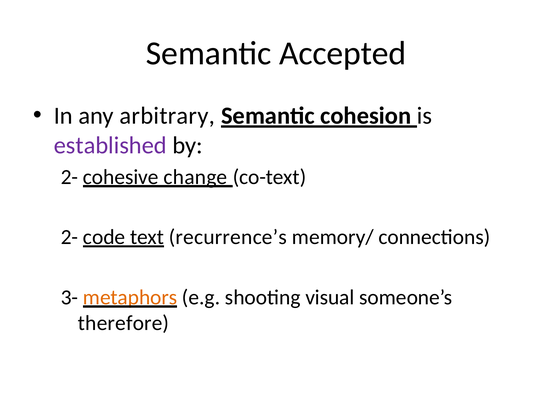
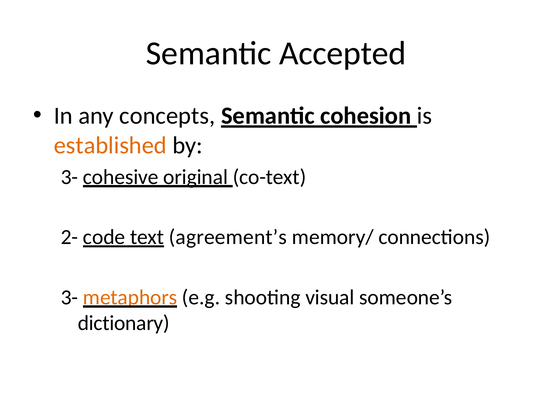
arbitrary: arbitrary -> concepts (167, 116)
established colour: purple -> orange (110, 145)
2-: 2- -> 3- (69, 177)
change: change -> original (196, 177)
recurrence’s: recurrence’s -> agreement’s (228, 237)
therefore: therefore -> dictionary (124, 323)
